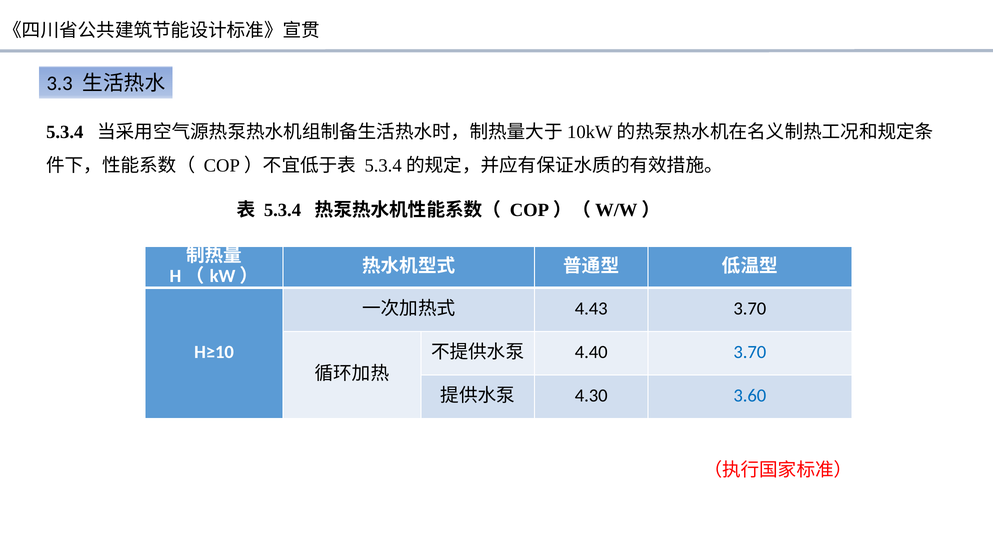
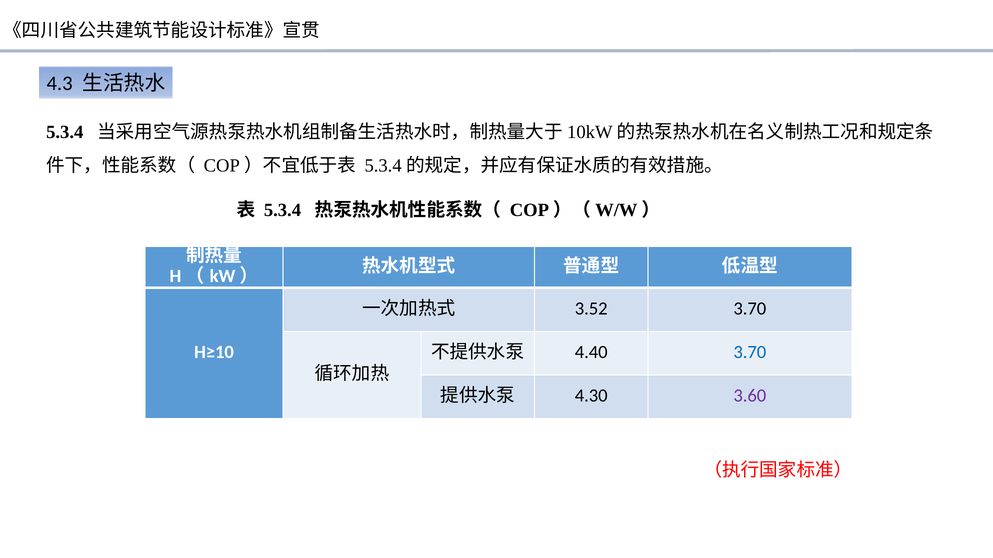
3.3: 3.3 -> 4.3 (60, 84)
4.43: 4.43 -> 3.52 (591, 309)
3.60 colour: blue -> purple (750, 396)
